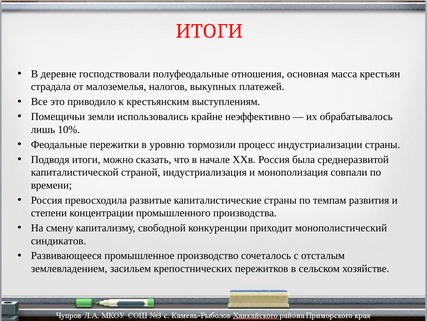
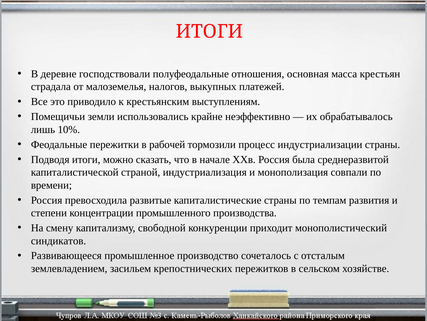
уровню: уровню -> рабочей (167, 144)
